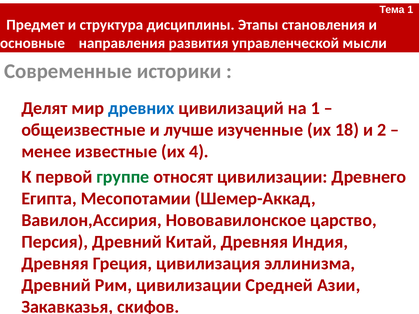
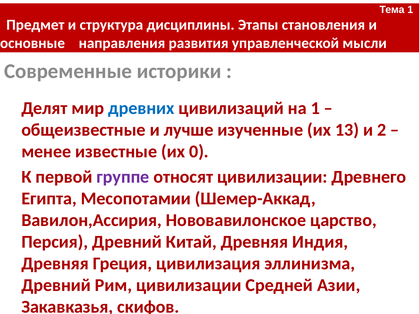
18: 18 -> 13 (347, 130)
4: 4 -> 0 (199, 152)
группе colour: green -> purple (123, 177)
